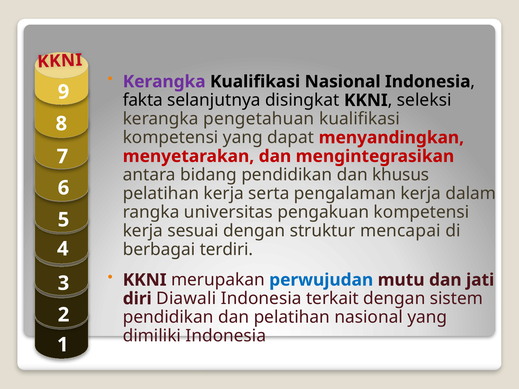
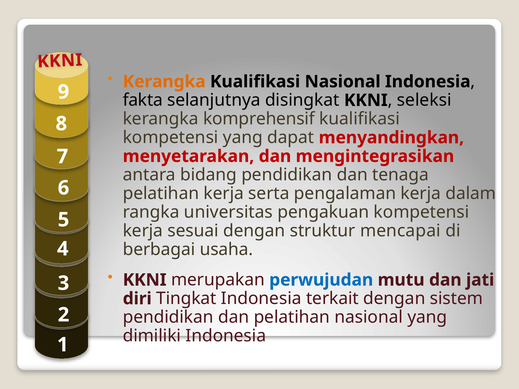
Kerangka colour: purple -> orange (164, 82)
pengetahuan: pengetahuan -> komprehensif (259, 119)
khusus: khusus -> tenaga (401, 175)
terdiri: terdiri -> usaha (226, 250)
Diawali: Diawali -> Tingkat (186, 299)
